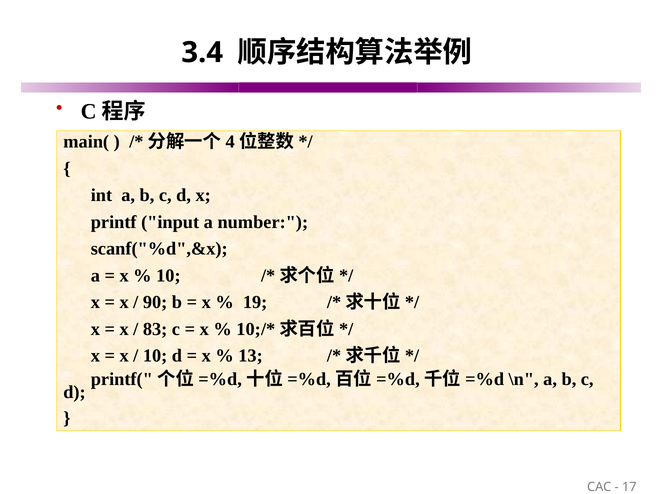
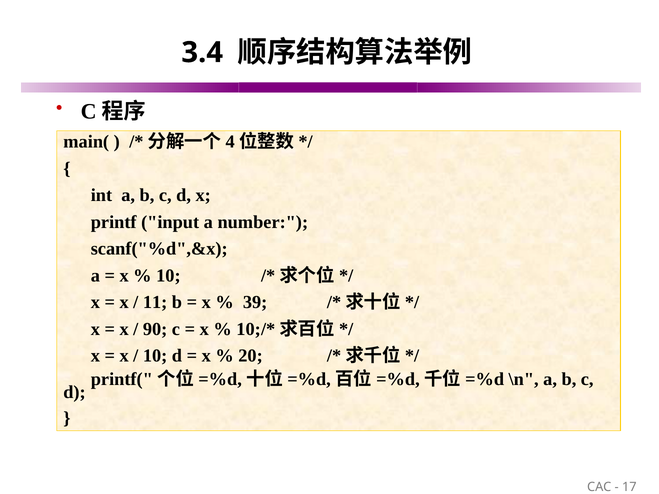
90: 90 -> 11 (155, 302)
19: 19 -> 39 (255, 302)
83: 83 -> 90 (155, 329)
13: 13 -> 20 (251, 356)
